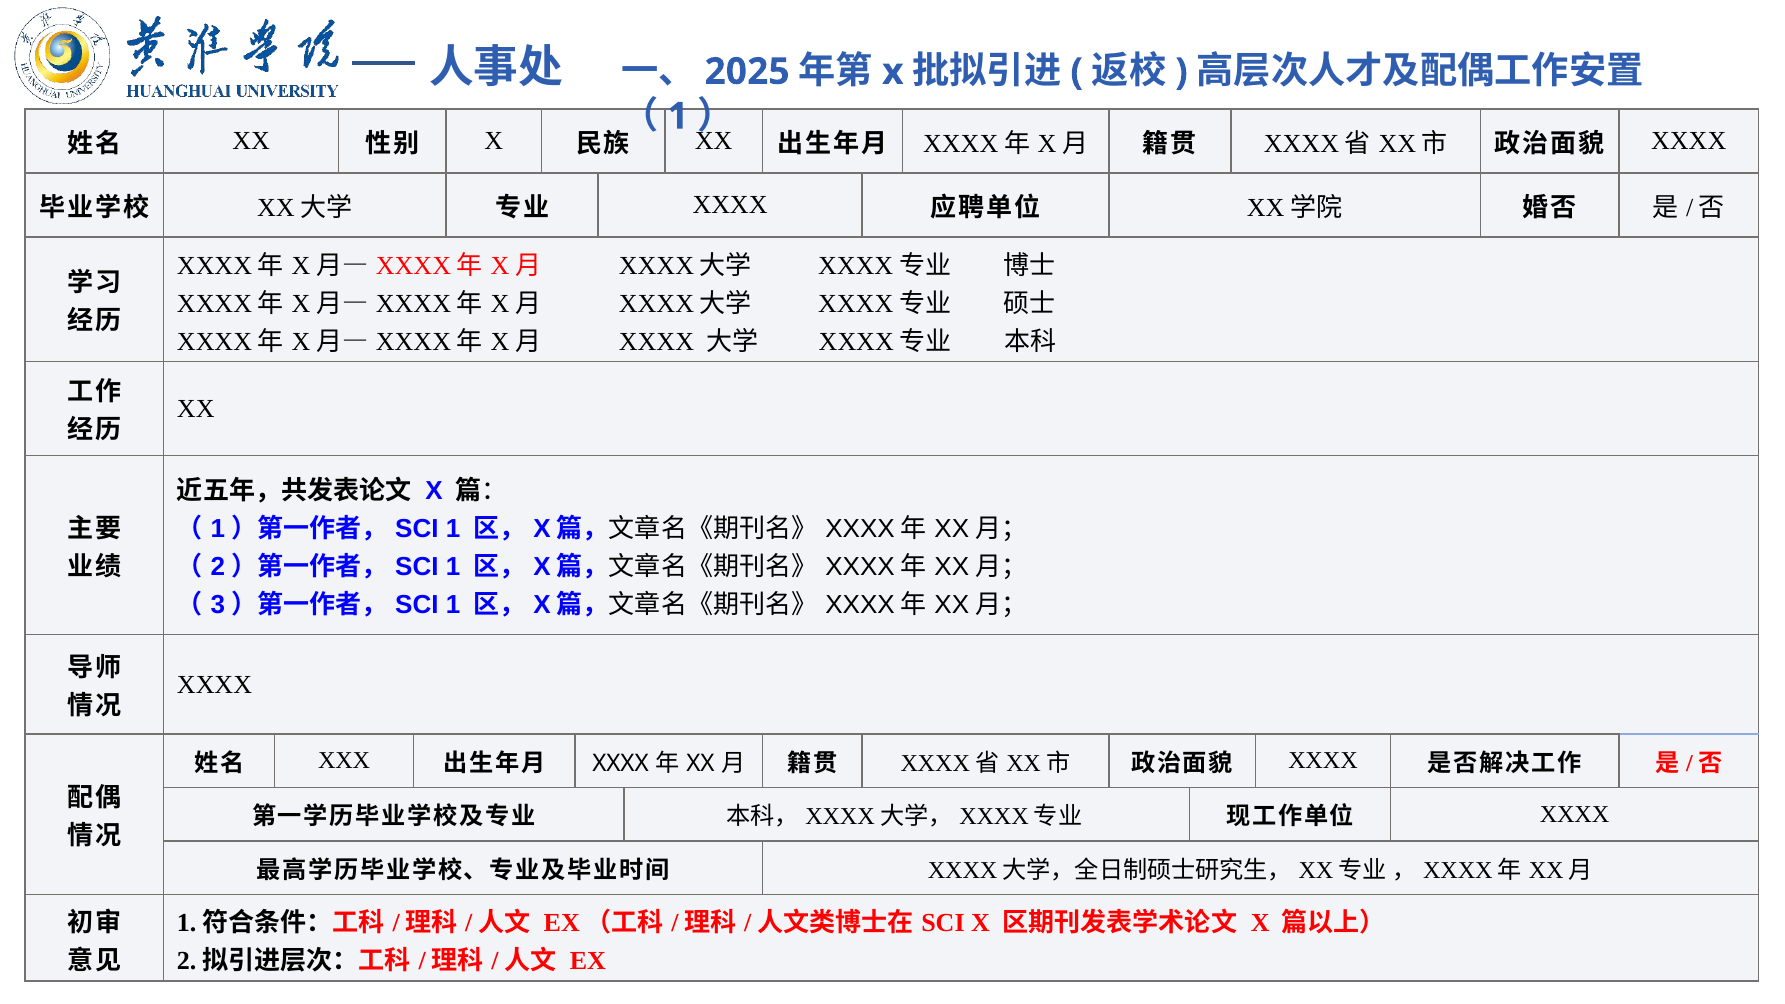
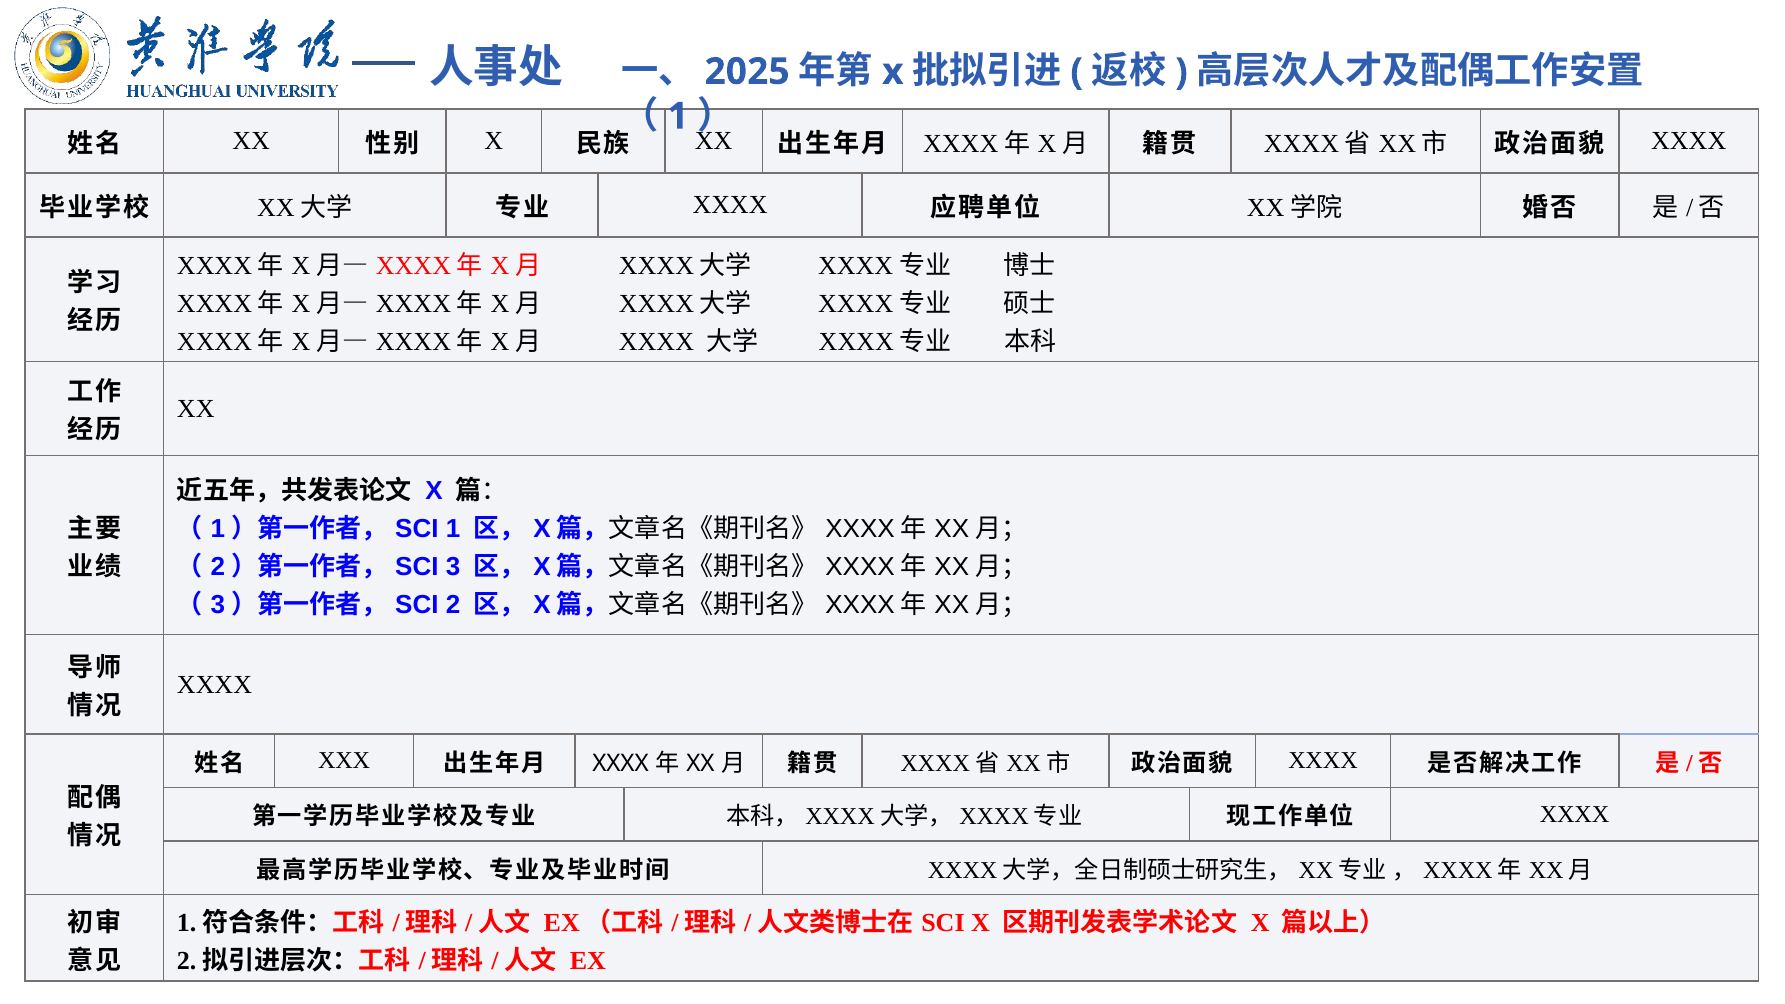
1: 1 -> 3 (453, 567)
1: 1 -> 2 (453, 605)
